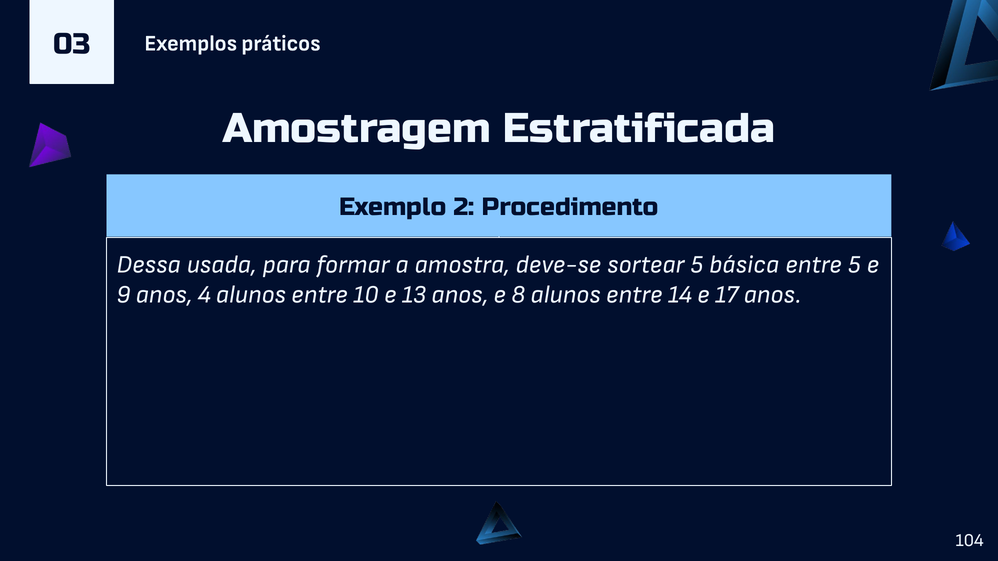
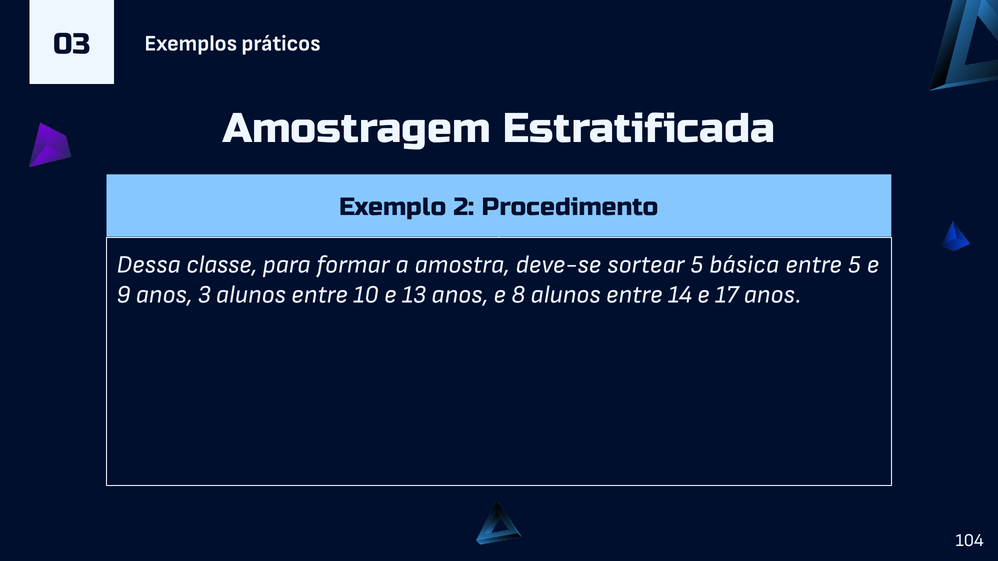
usada: usada -> classe (222, 265)
4: 4 -> 3 (204, 295)
